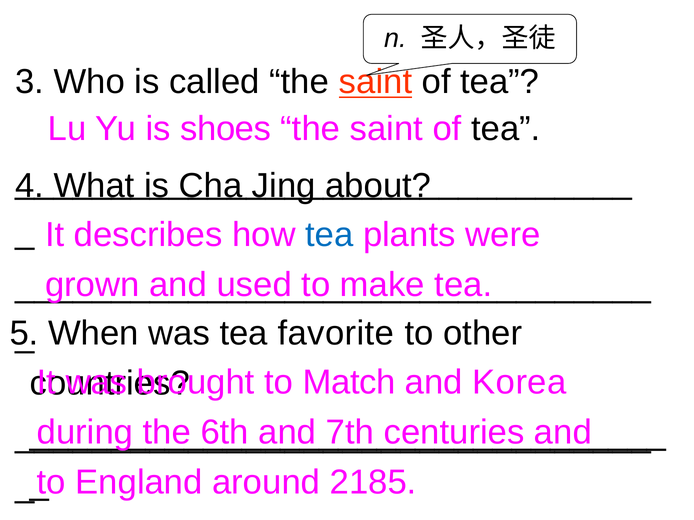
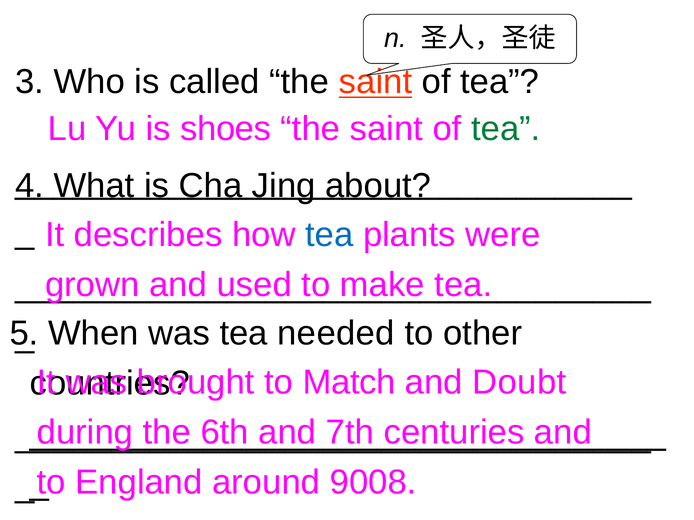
tea colour: black -> green (506, 129)
favorite: favorite -> needed (336, 333)
Korea: Korea -> Doubt (519, 383)
2185: 2185 -> 9008 (373, 483)
